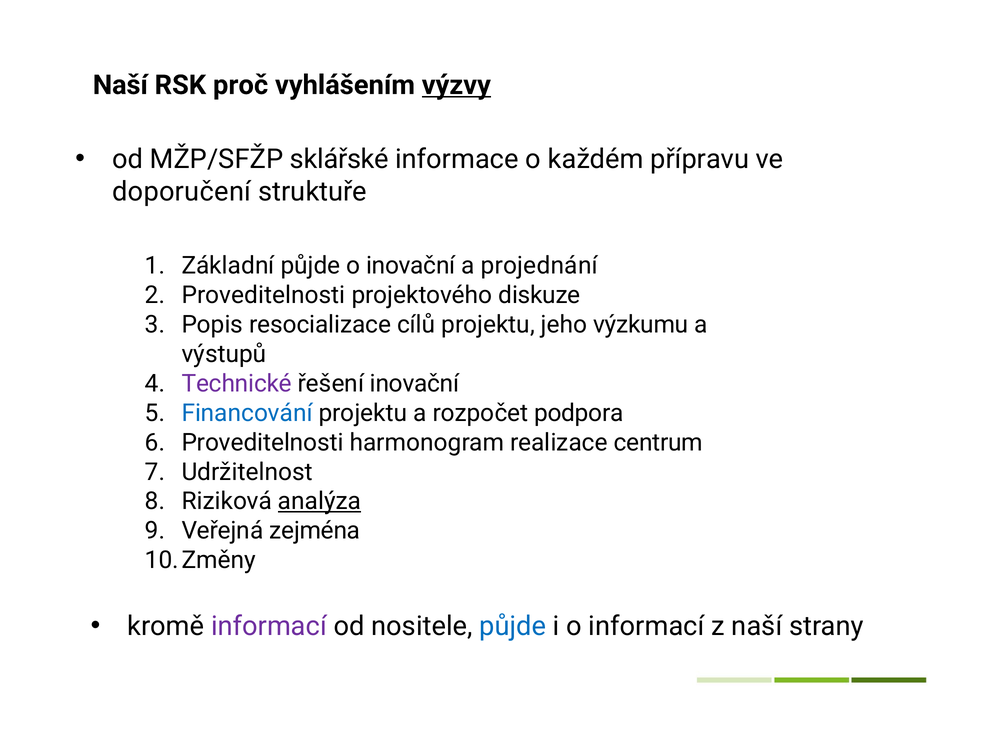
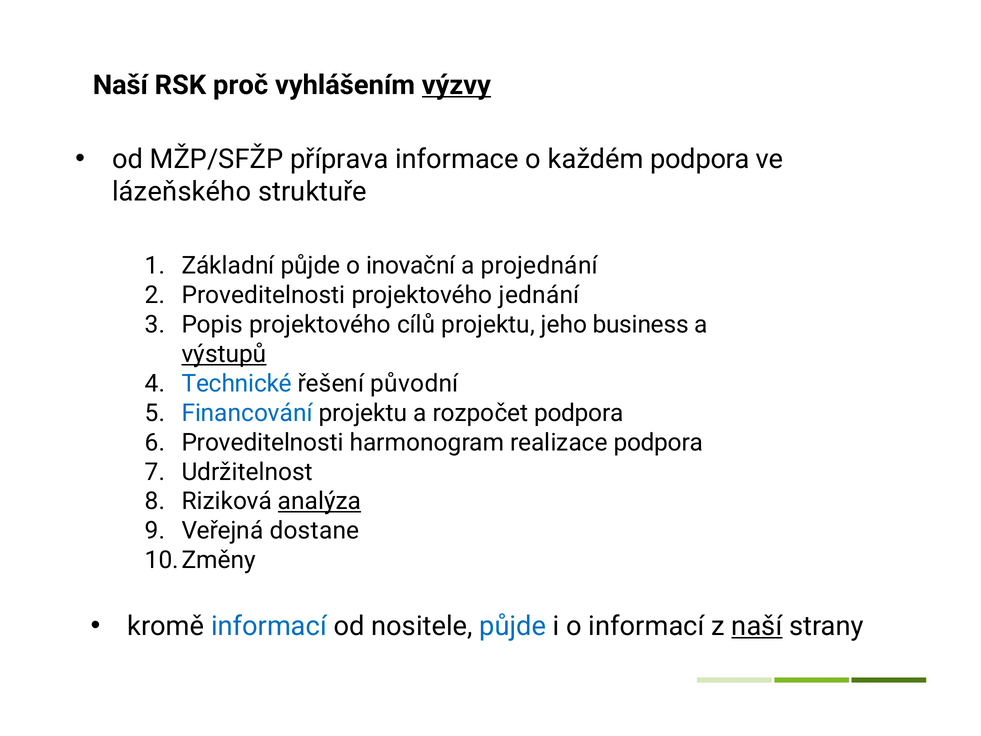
sklářské: sklářské -> příprava (339, 159)
každém přípravu: přípravu -> podpora (700, 159)
doporučení: doporučení -> lázeňského (182, 192)
diskuze: diskuze -> jednání (539, 295)
Popis resocializace: resocializace -> projektového (320, 325)
výzkumu: výzkumu -> business (641, 325)
výstupů underline: none -> present (224, 354)
Technické colour: purple -> blue (237, 383)
řešení inovační: inovační -> původní (414, 383)
realizace centrum: centrum -> podpora (658, 442)
zejména: zejména -> dostane (315, 531)
informací colour: purple -> blue (269, 626)
naší underline: none -> present (757, 626)
